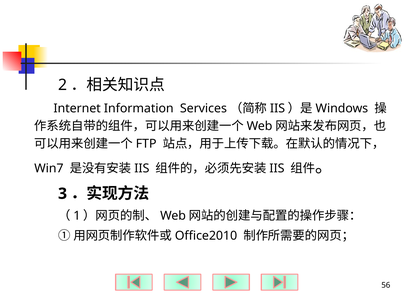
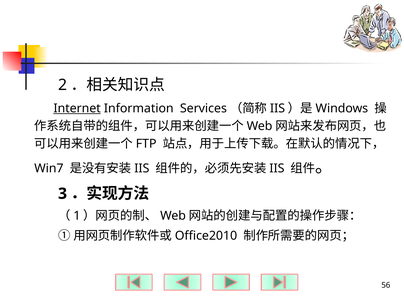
Internet underline: none -> present (77, 108)
